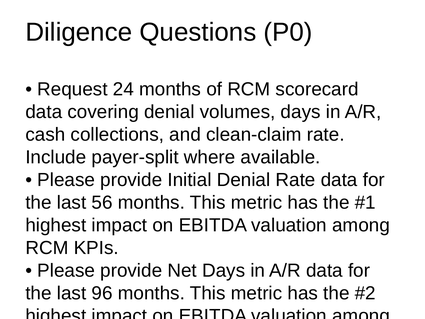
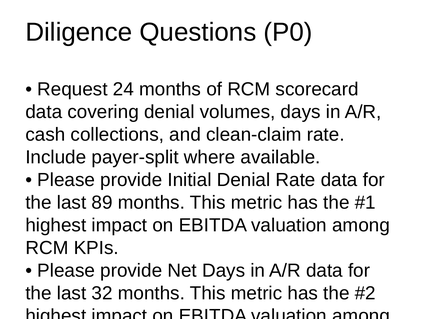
56: 56 -> 89 (102, 202)
96: 96 -> 32 (102, 293)
